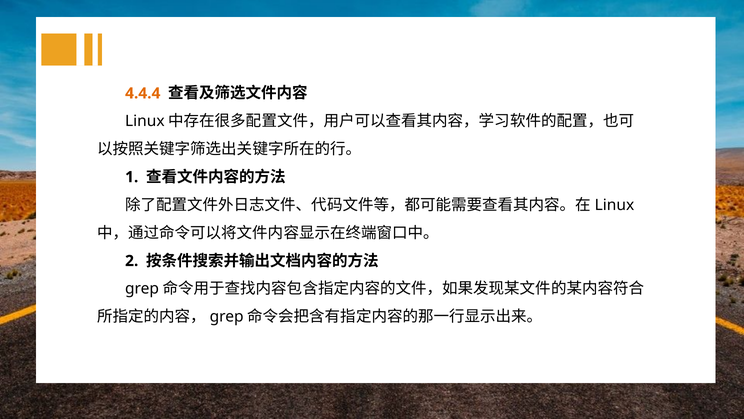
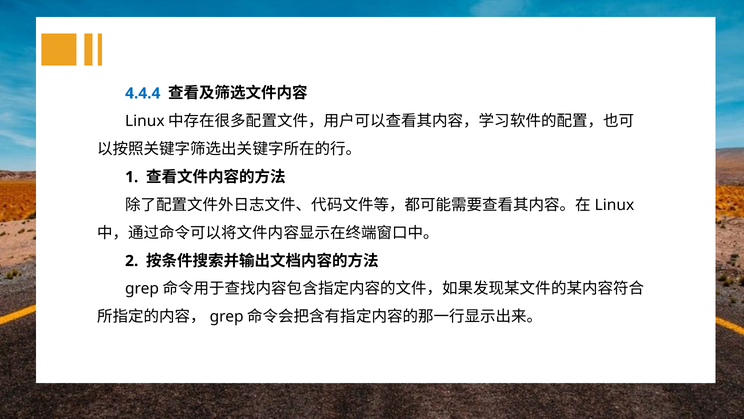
4.4.4 colour: orange -> blue (143, 93)
